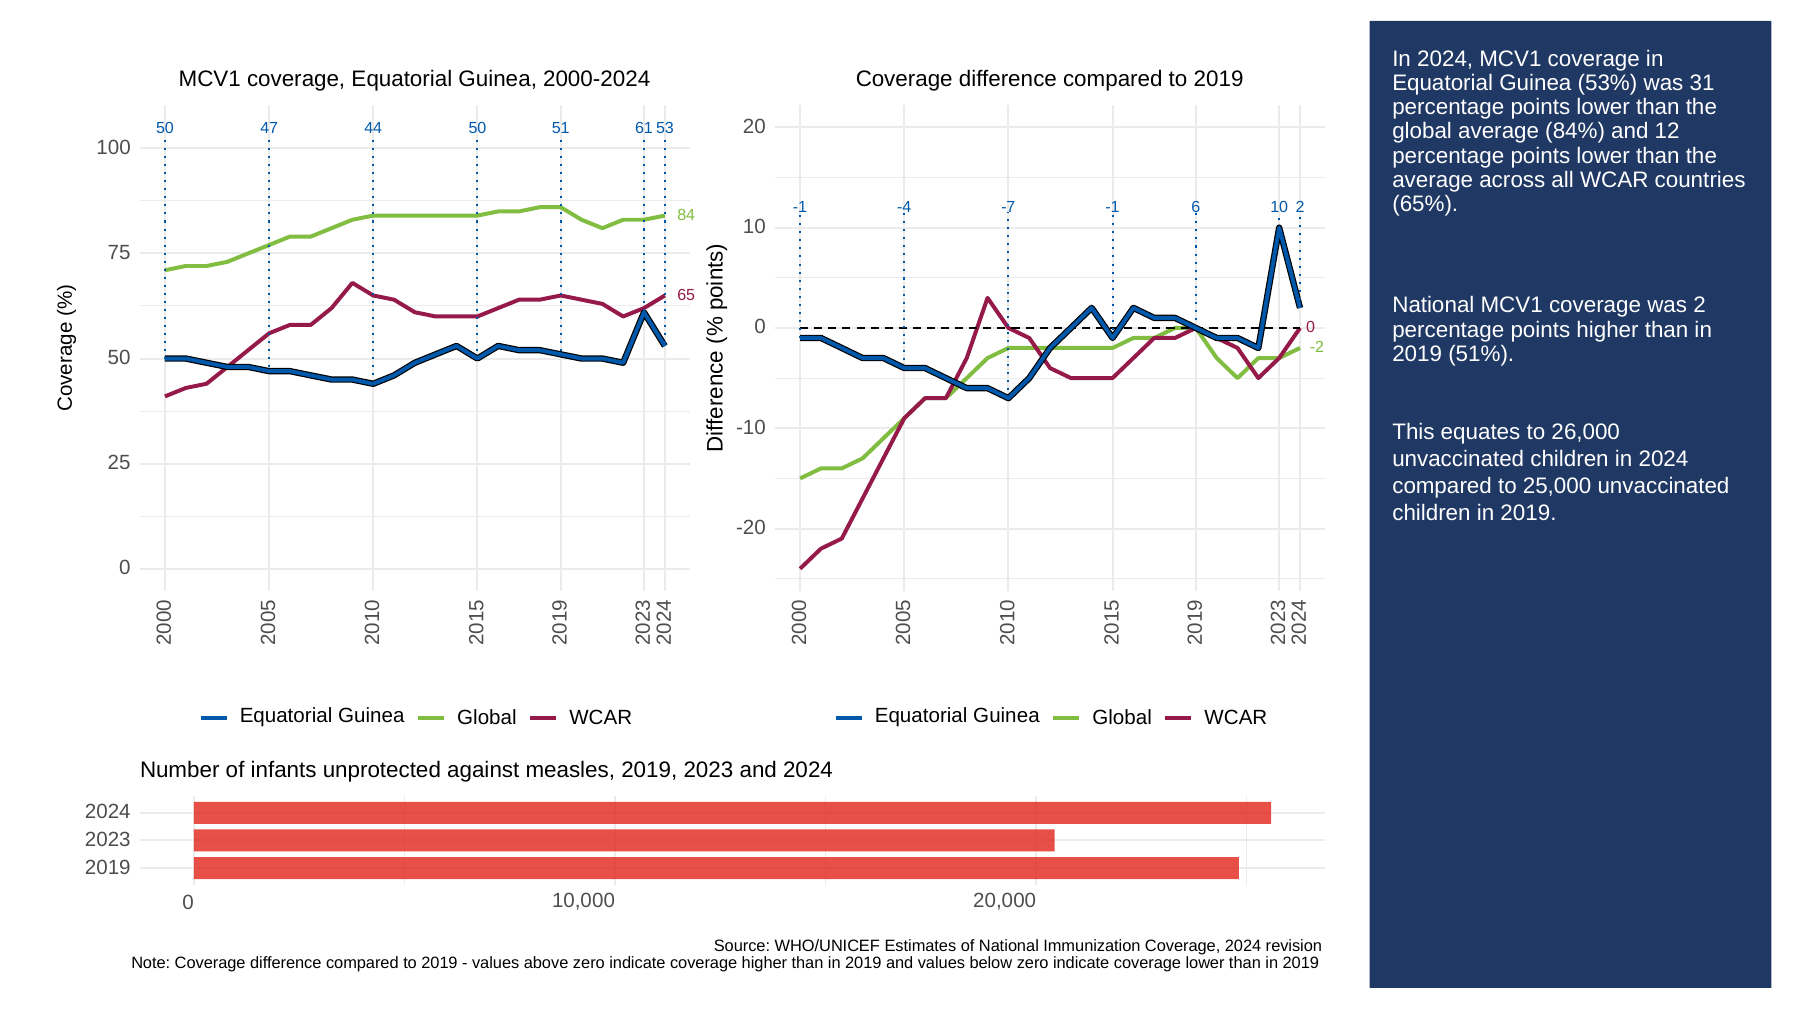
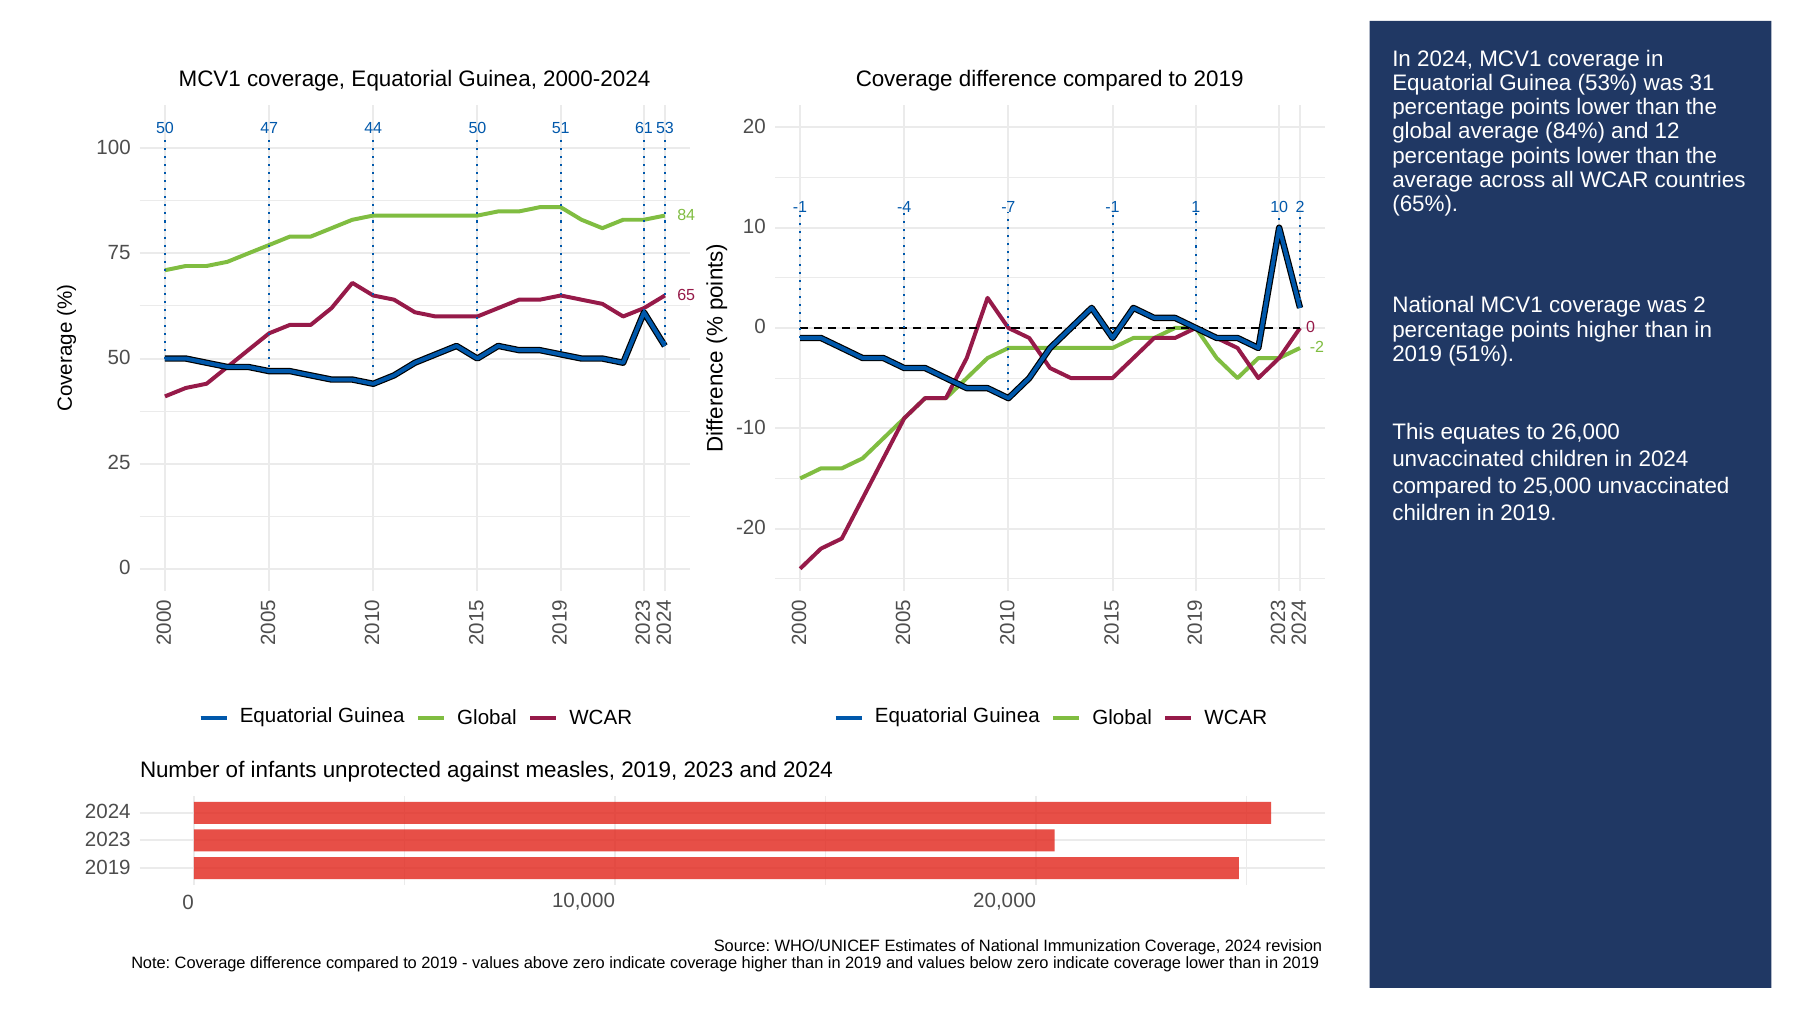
-1 6: 6 -> 1 (1196, 207)
